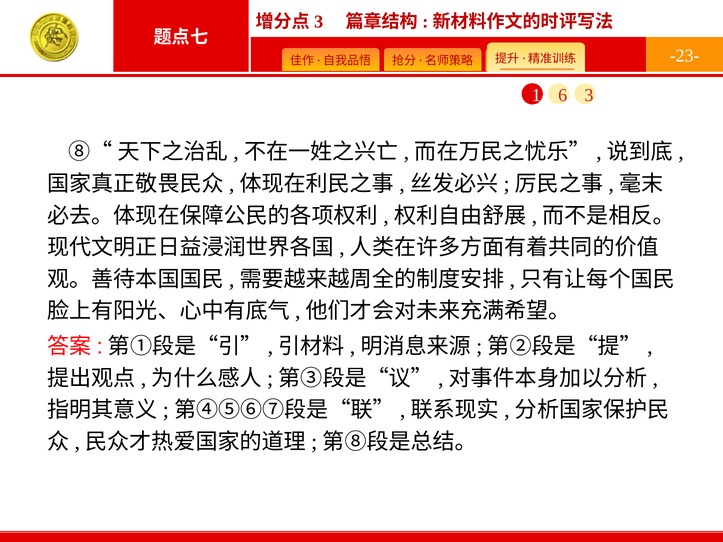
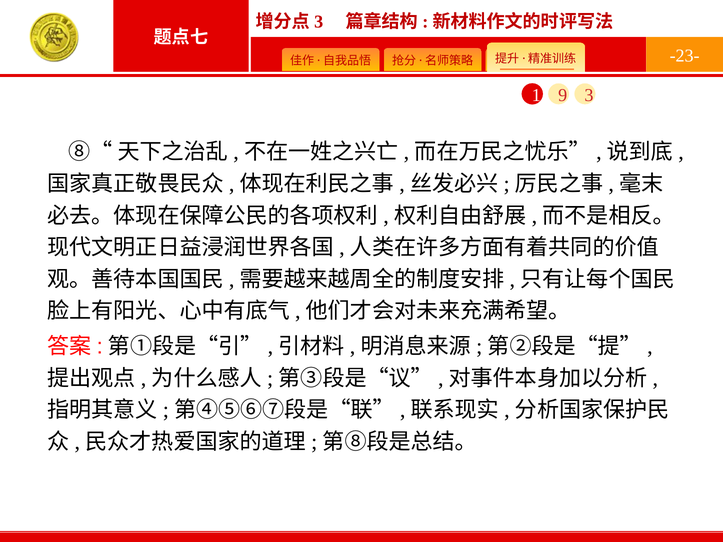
6: 6 -> 9 (563, 95)
